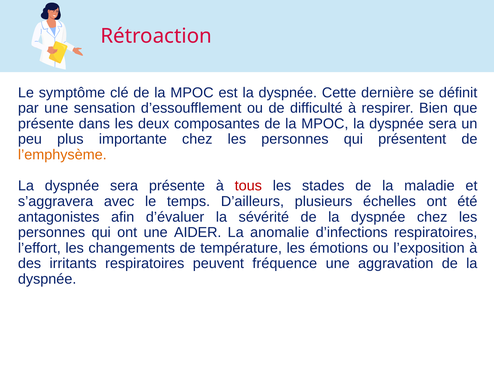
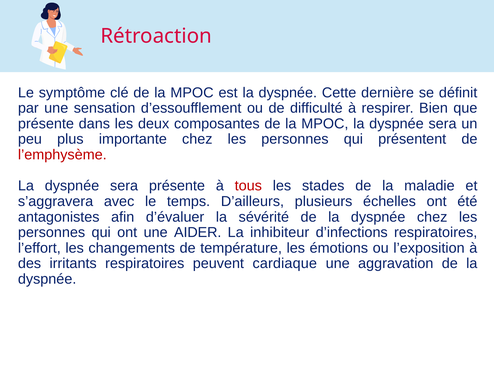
l’emphysème colour: orange -> red (62, 155)
anomalie: anomalie -> inhibiteur (280, 233)
fréquence: fréquence -> cardiaque (285, 264)
